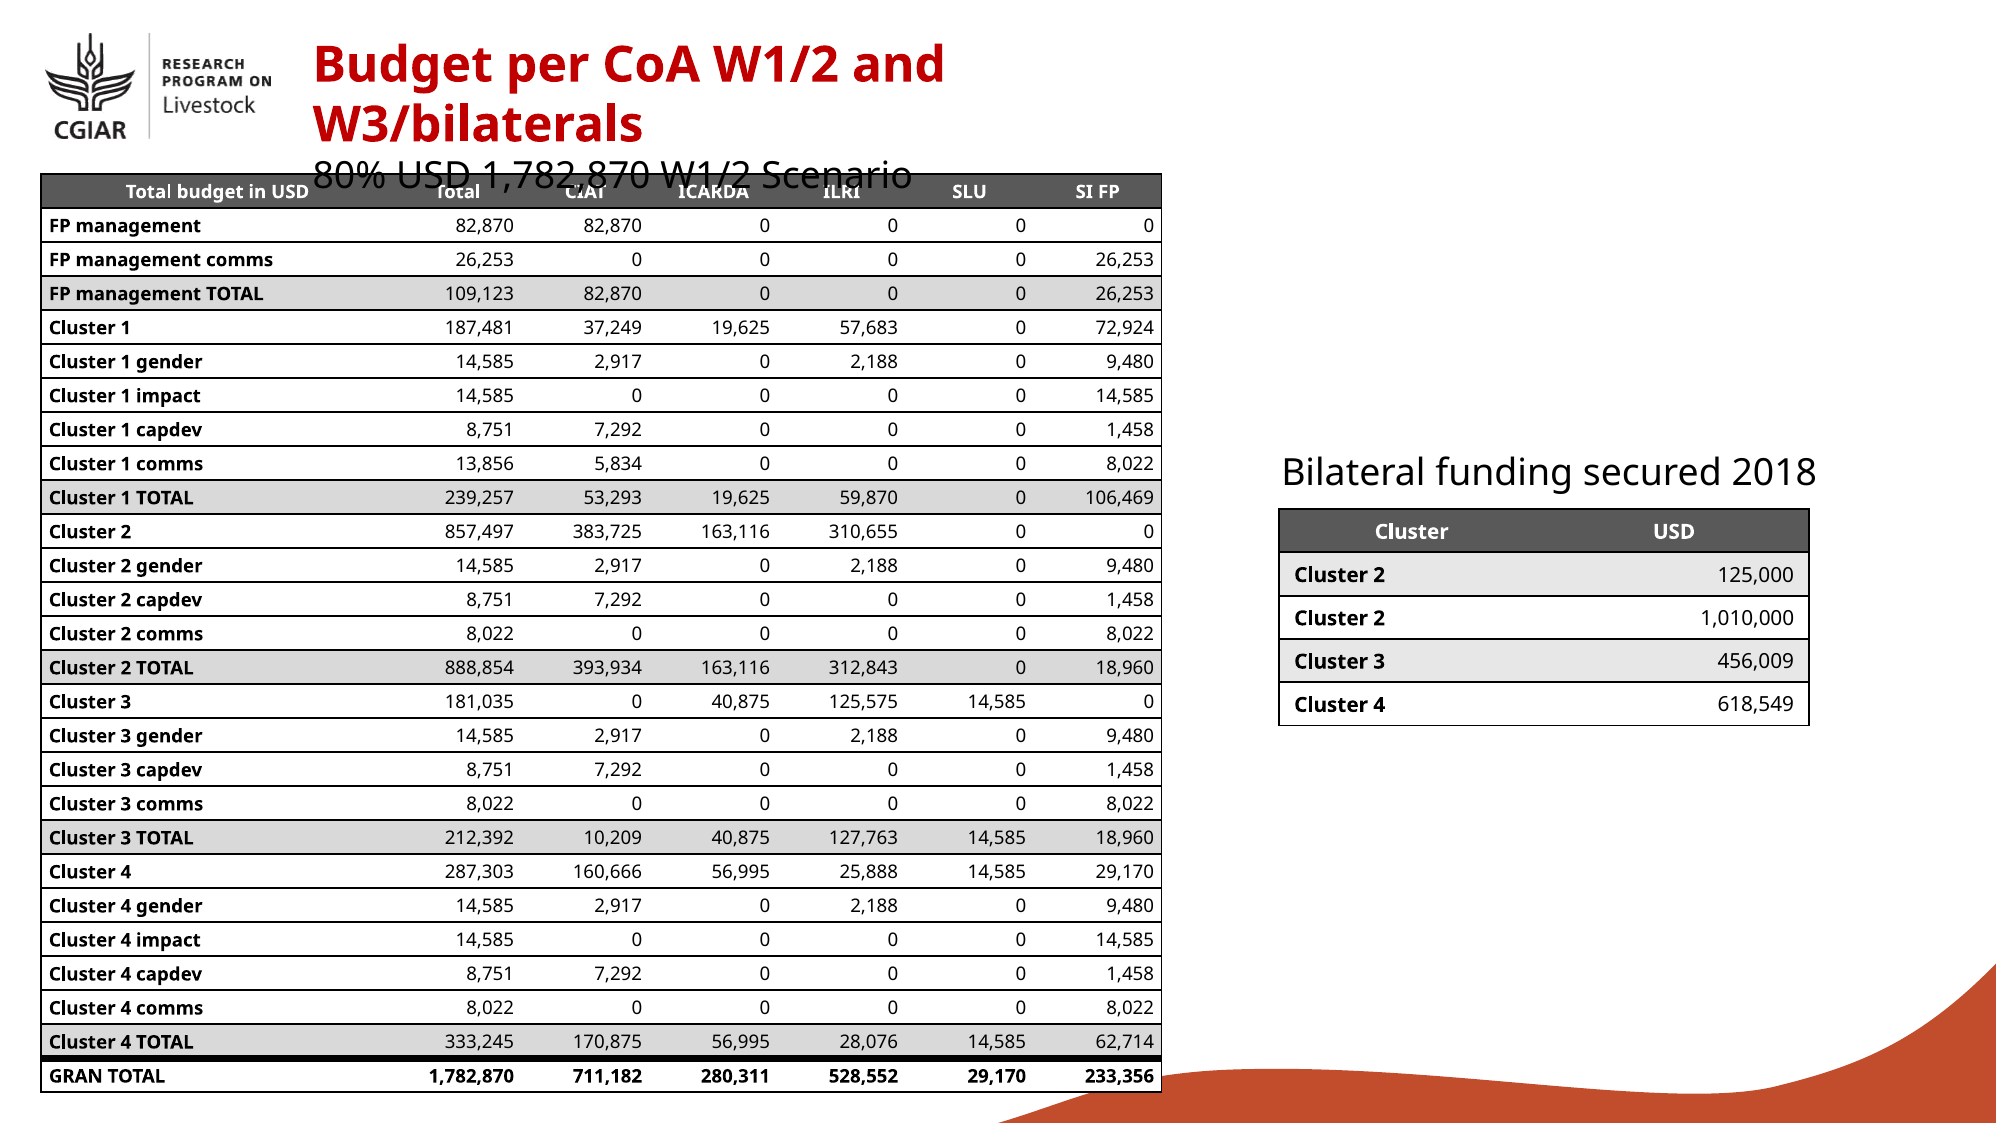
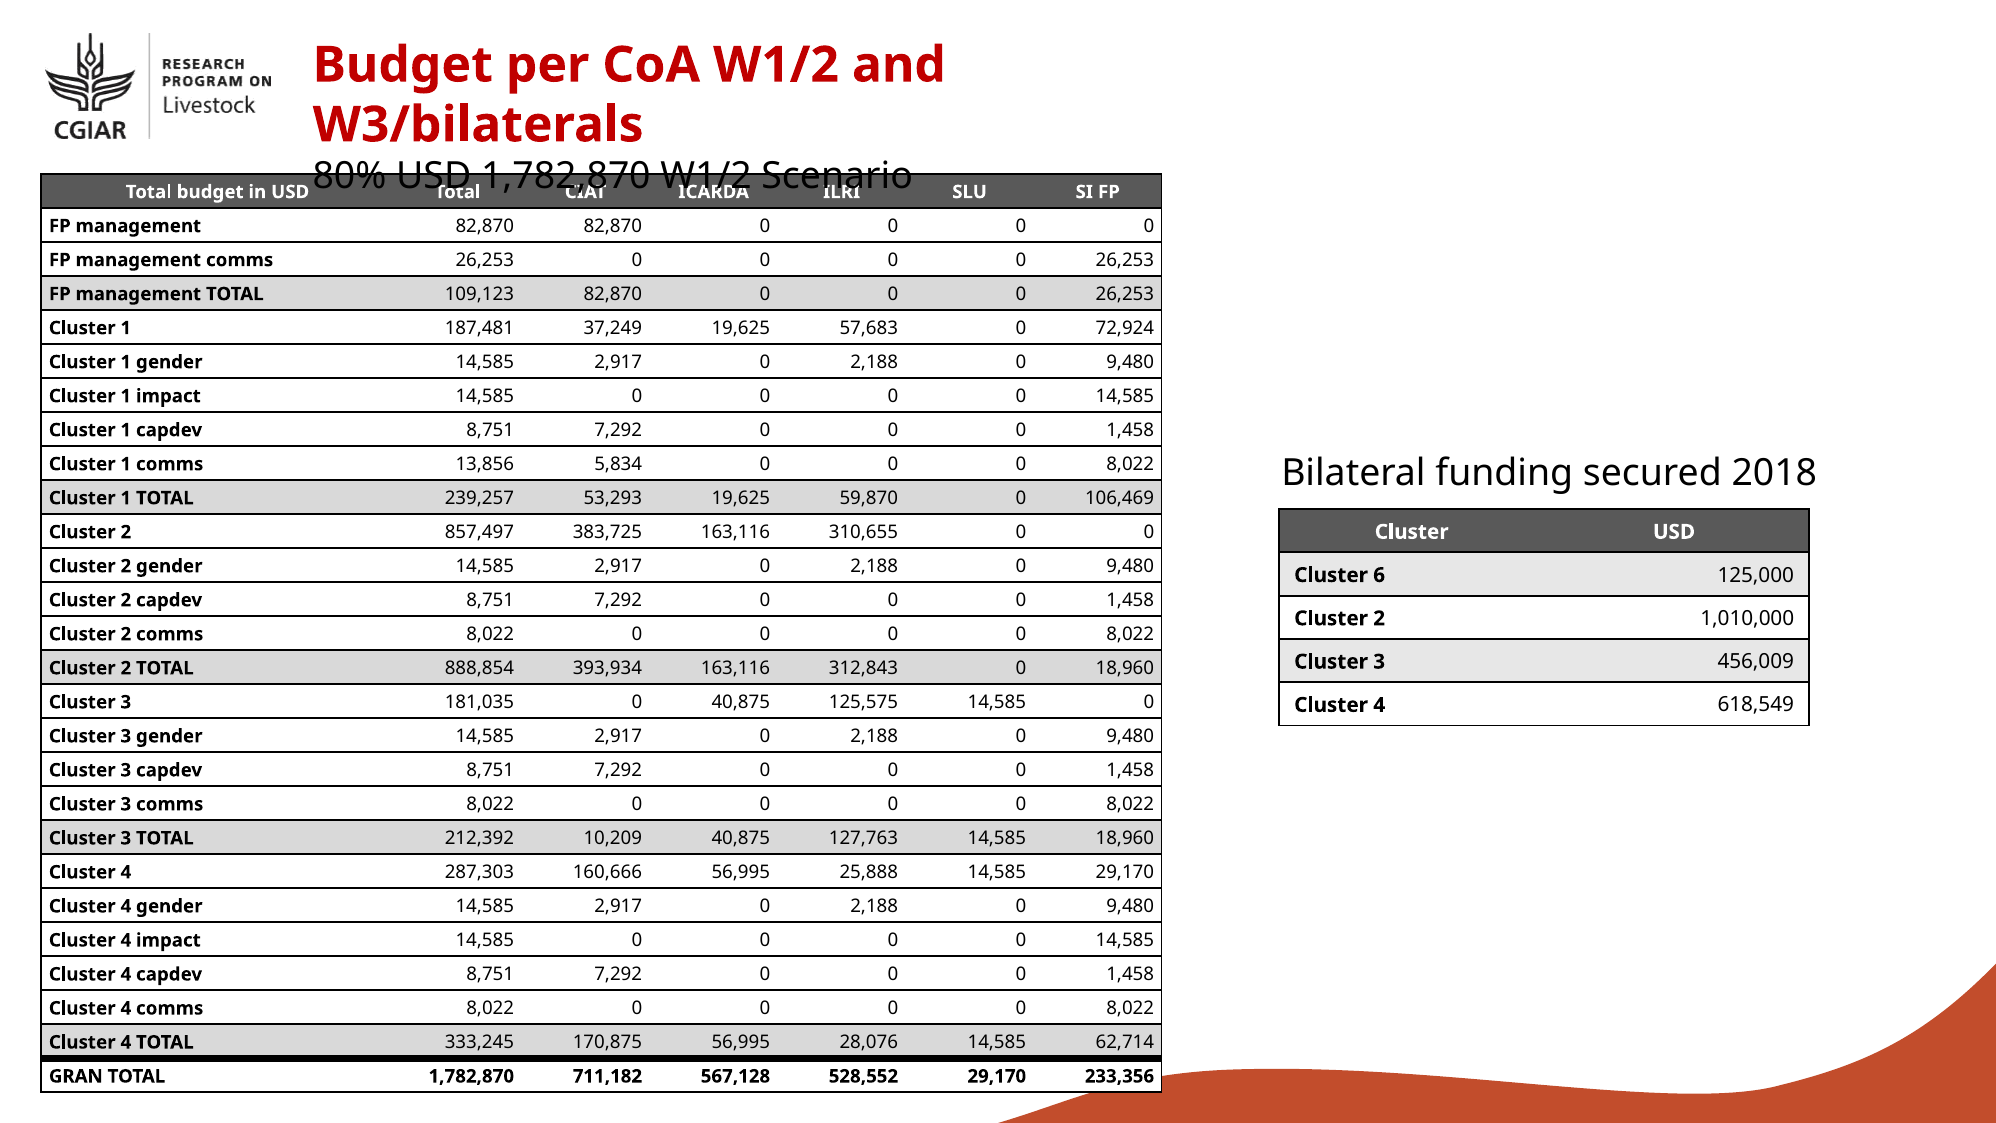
2: 2 -> 6 (1379, 575)
280,311: 280,311 -> 567,128 (735, 1076)
